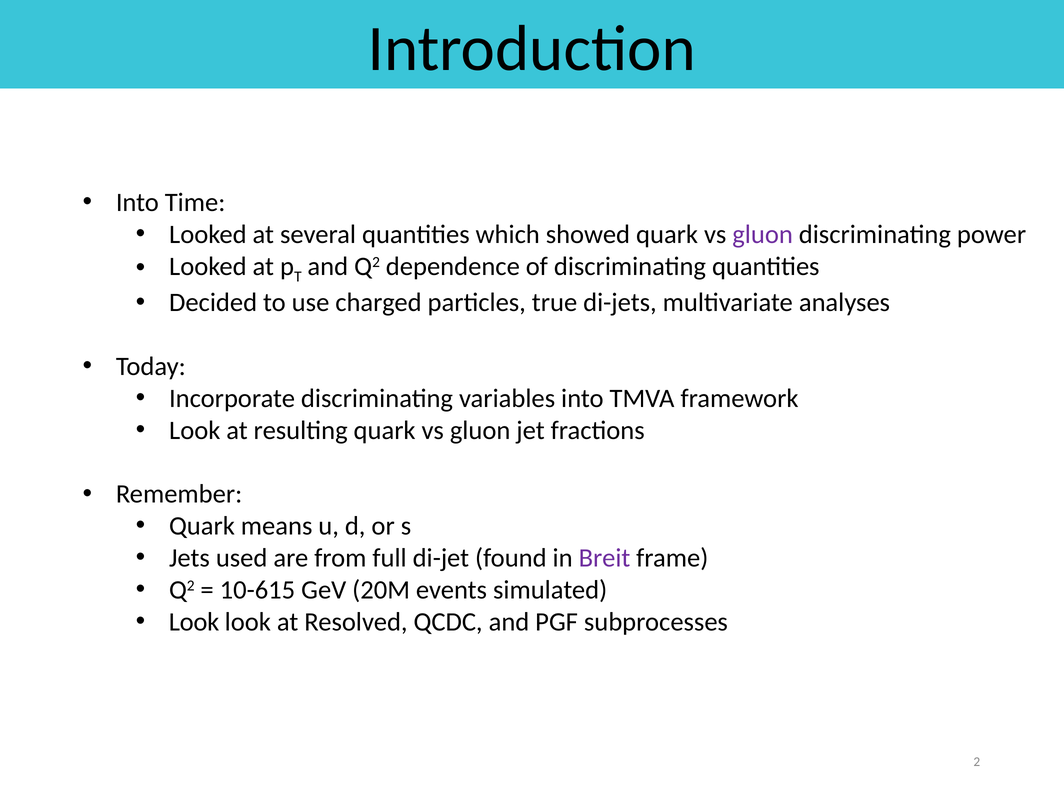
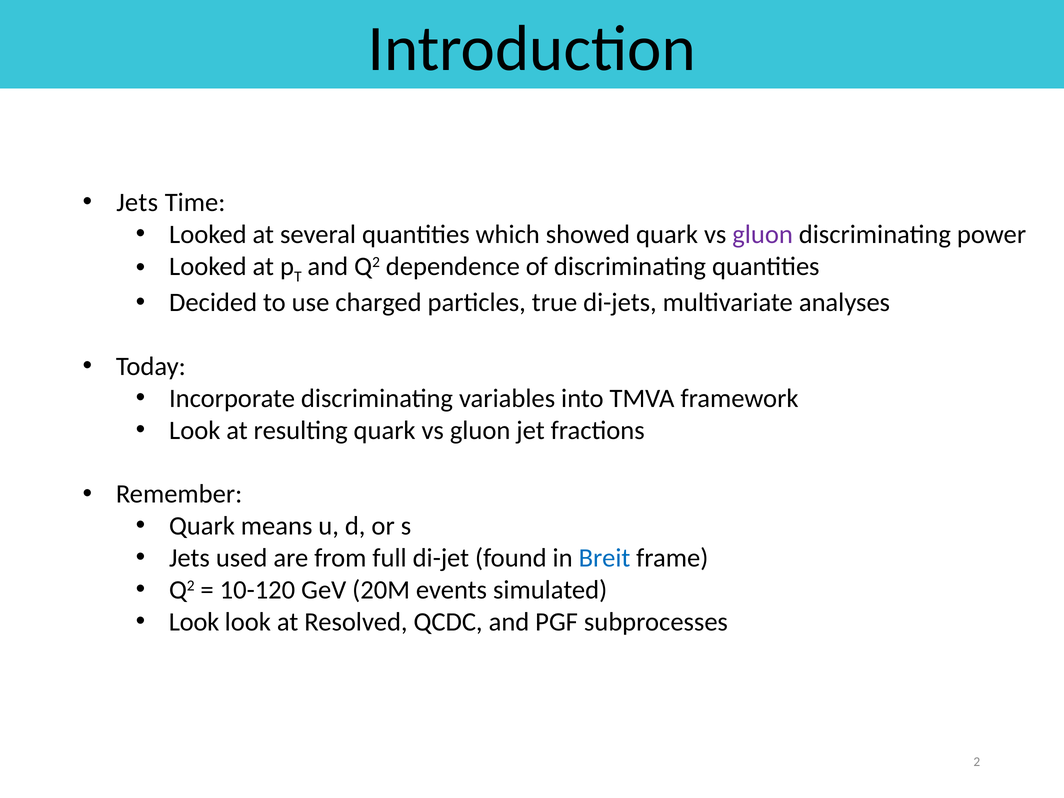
Into: Into -> Jets (137, 203)
Breit colour: purple -> blue (604, 558)
10-615: 10-615 -> 10-120 (257, 590)
